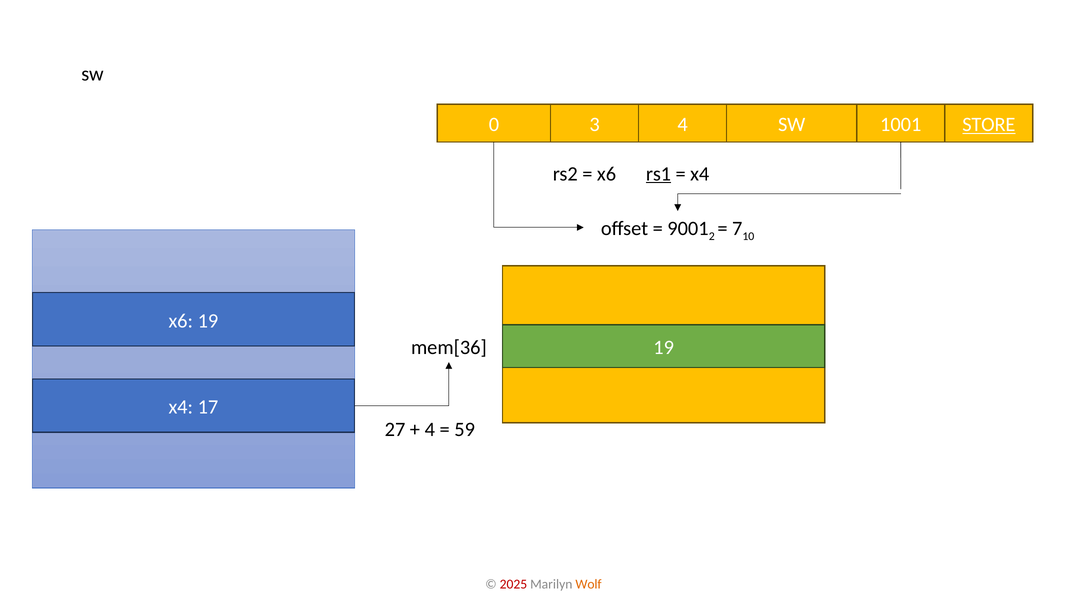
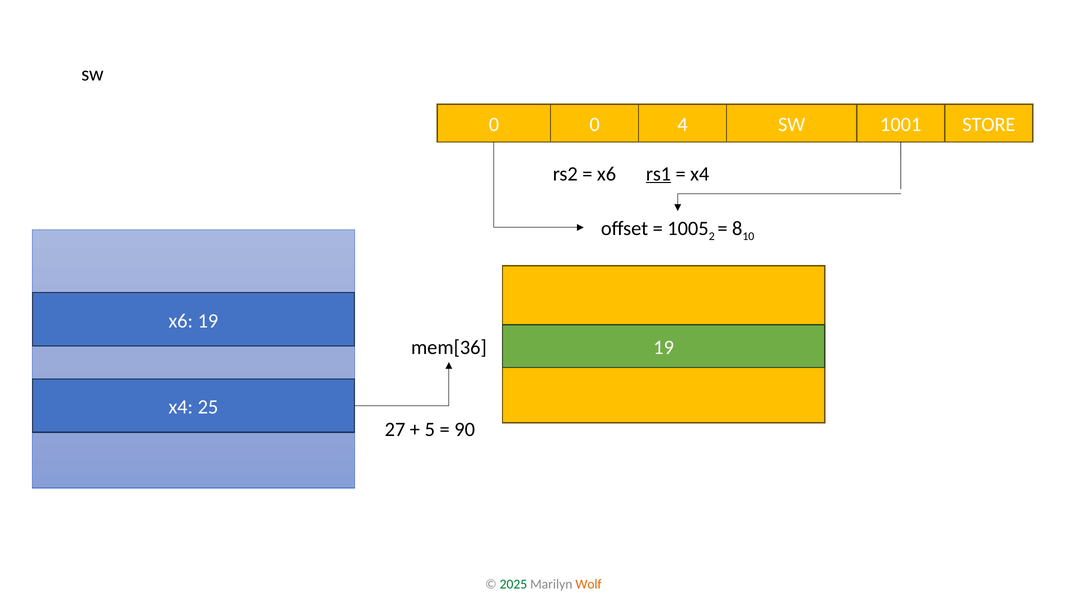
0 3: 3 -> 0 (595, 124)
STORE underline: present -> none (989, 124)
9001: 9001 -> 1005 (688, 228)
7: 7 -> 8 (737, 228)
17: 17 -> 25 (208, 407)
4: 4 -> 5 (430, 429)
59: 59 -> 90 (465, 429)
2025 colour: red -> green (513, 584)
